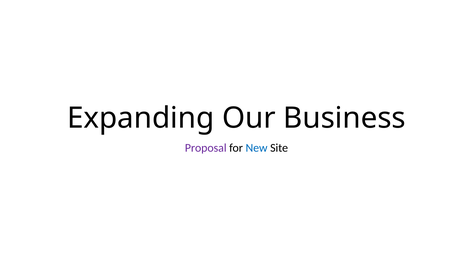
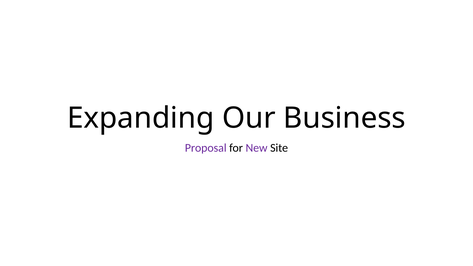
New colour: blue -> purple (257, 148)
